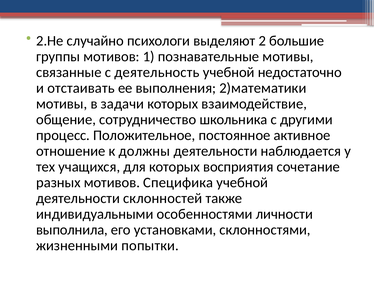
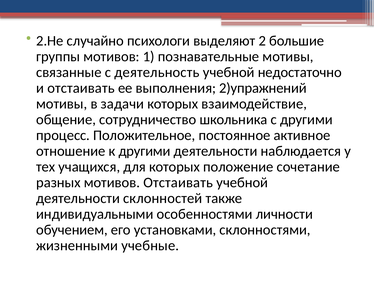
2)математики: 2)математики -> 2)упражнений (263, 88)
к должны: должны -> другими (145, 151)
восприятия: восприятия -> положение (238, 166)
мотивов Специфика: Специфика -> Отстаивать (178, 182)
выполнила: выполнила -> обучением (72, 229)
попытки: попытки -> учебные (150, 245)
